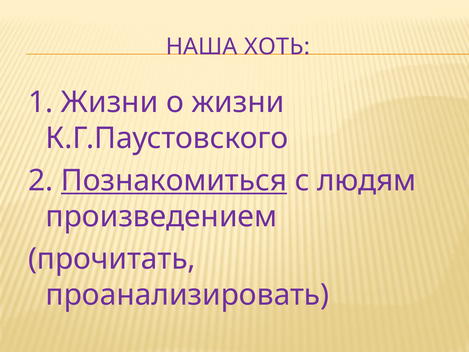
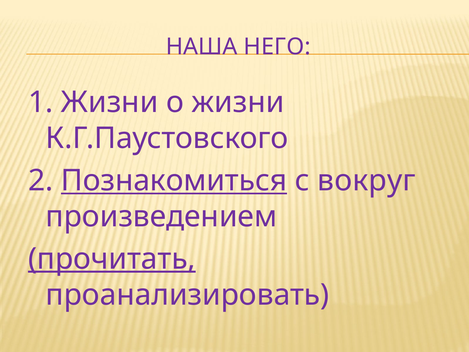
ХОТЬ: ХОТЬ -> НЕГО (277, 47)
людям: людям -> вокруг (366, 180)
прочитать underline: none -> present (112, 259)
